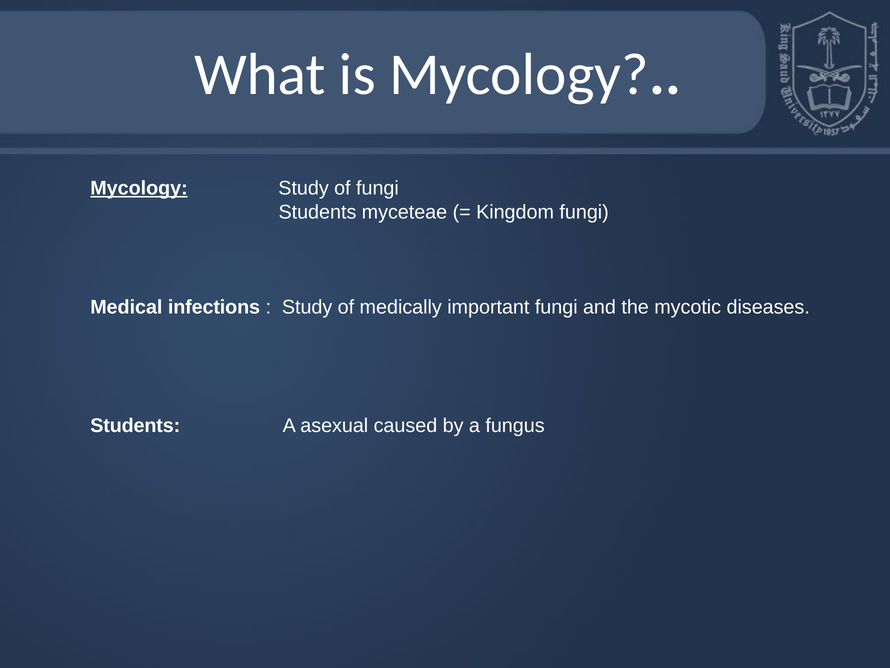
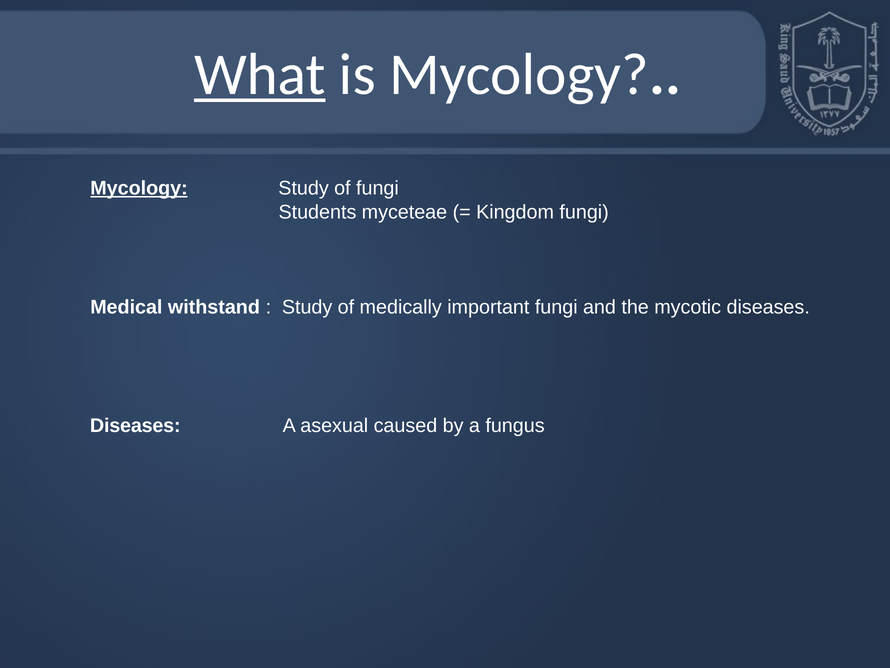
What underline: none -> present (260, 75)
infections: infections -> withstand (214, 307)
Students: Students -> Diseases (135, 425)
